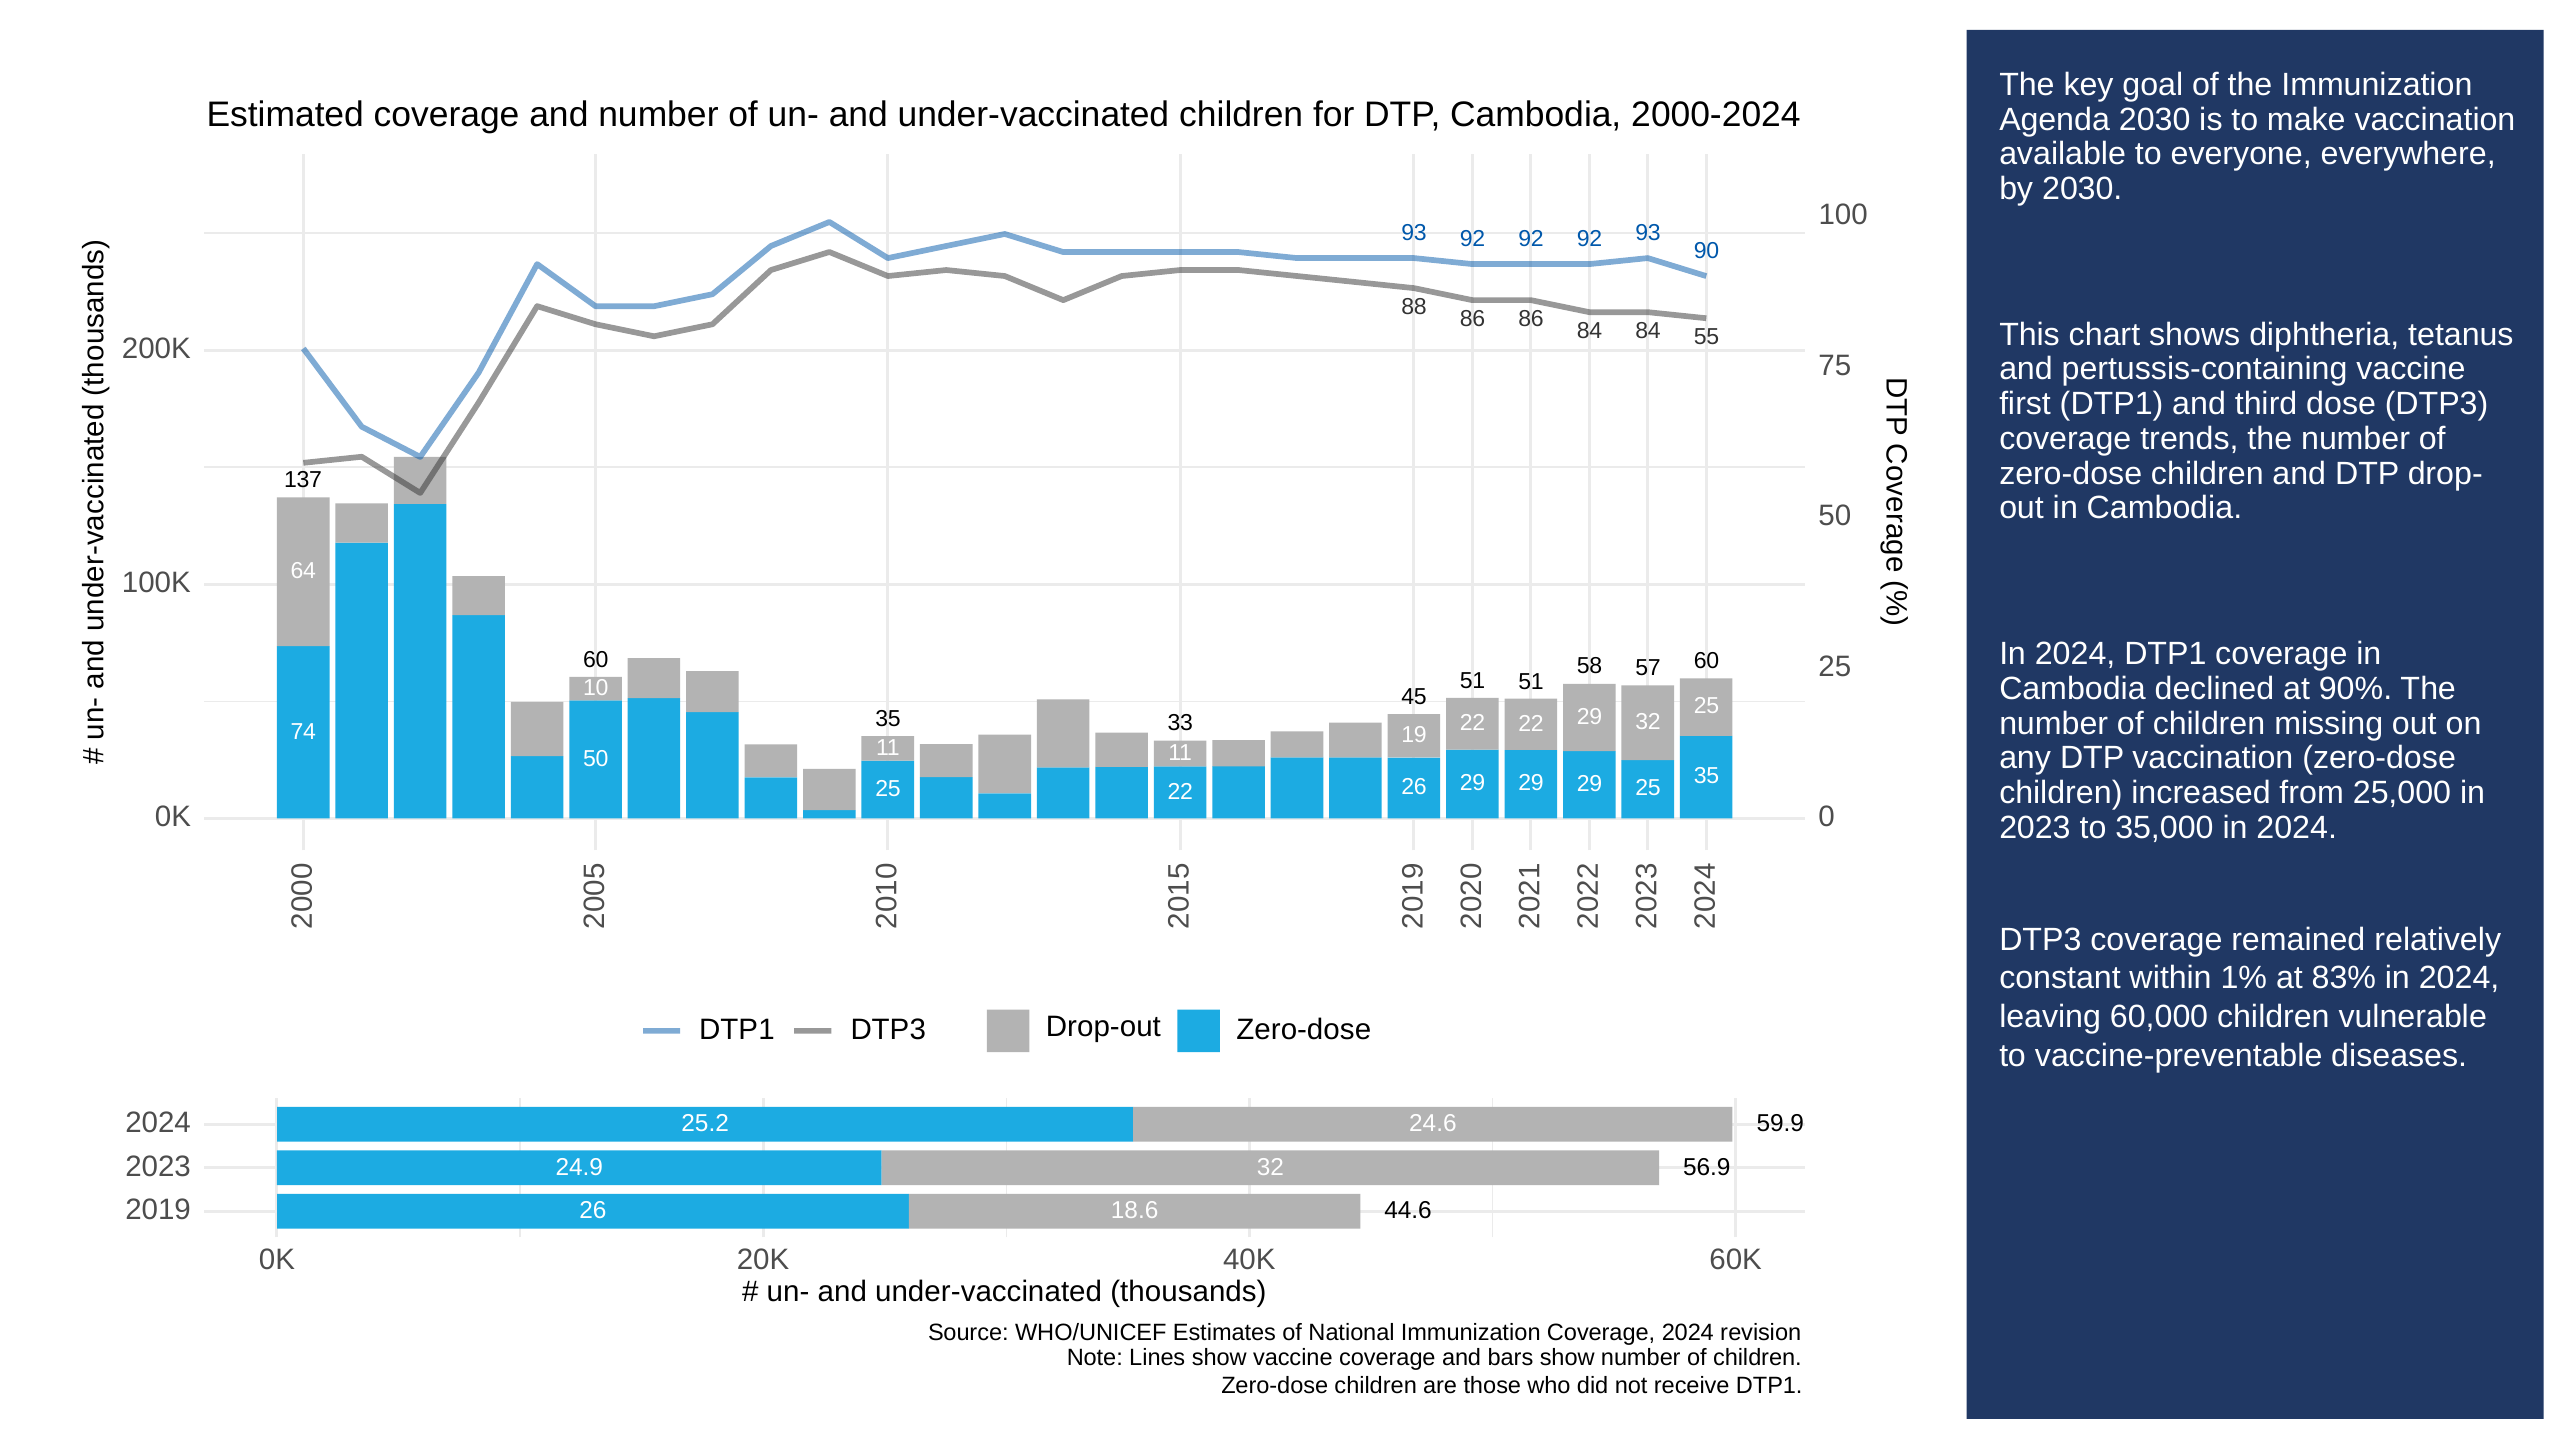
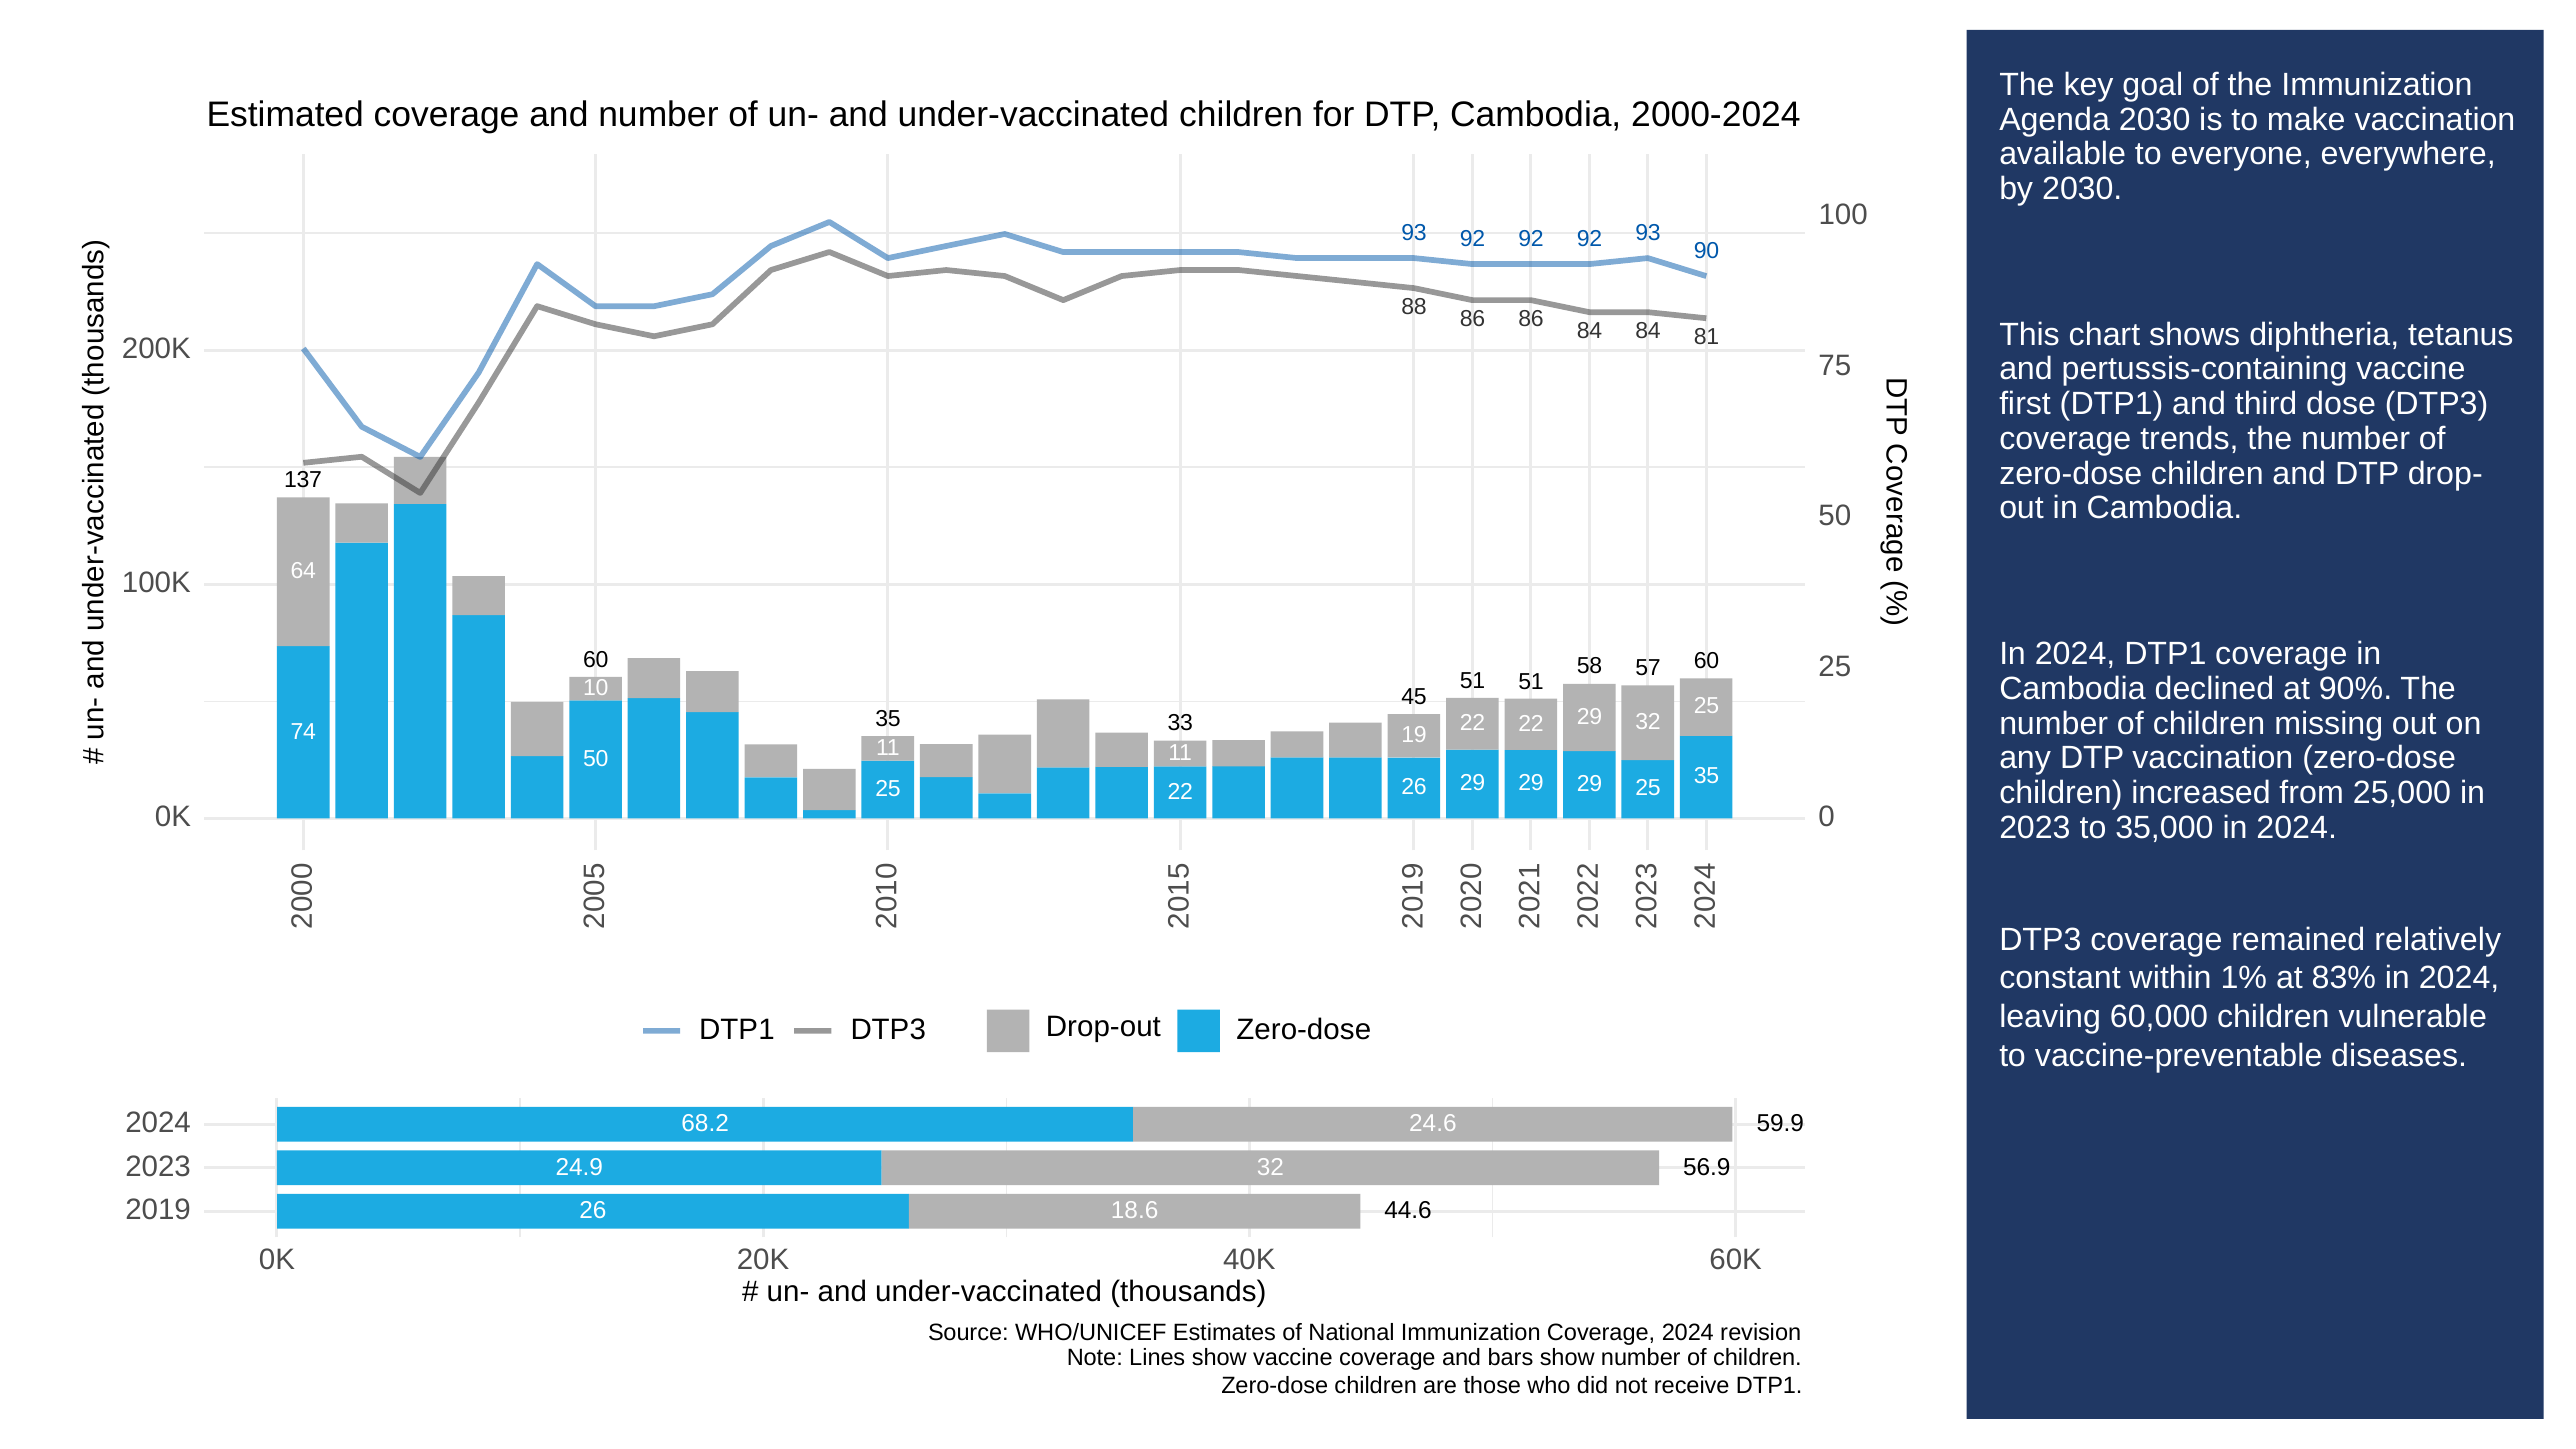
55: 55 -> 81 (1706, 337)
25.2: 25.2 -> 68.2 (705, 1123)
